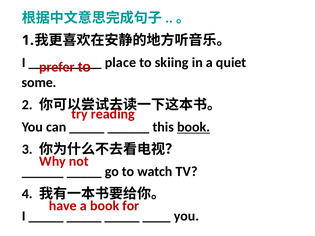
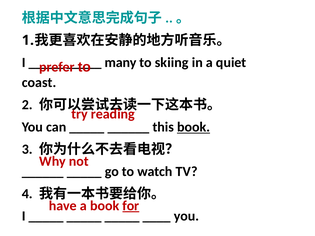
place: place -> many (121, 63)
some: some -> coast (39, 83)
for underline: none -> present (131, 206)
